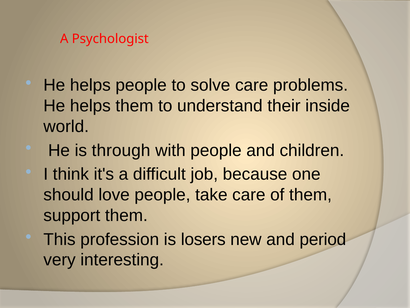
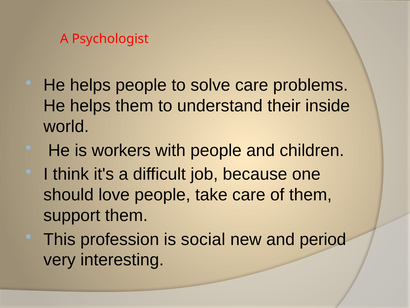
through: through -> workers (121, 150)
losers: losers -> social (203, 239)
